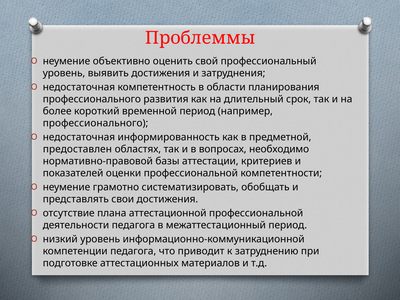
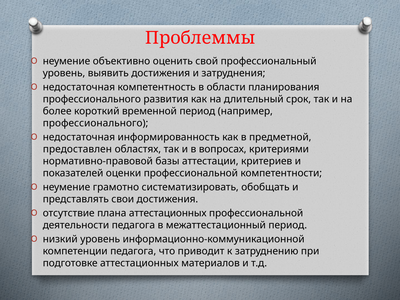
необходимо: необходимо -> критериями (279, 149)
плана аттестационной: аттестационной -> аттестационных (168, 213)
